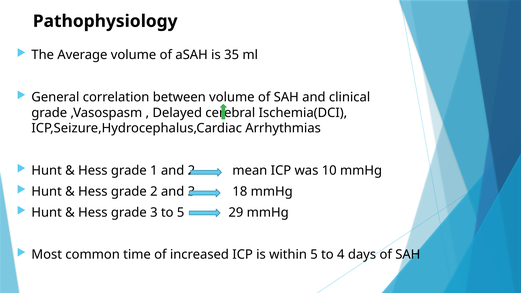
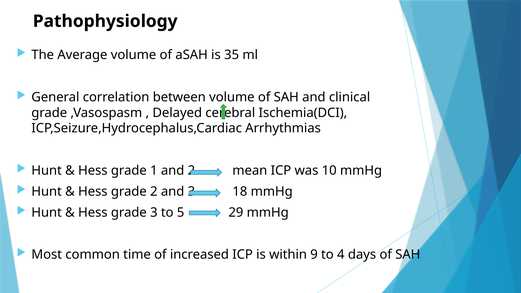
within 5: 5 -> 9 (314, 255)
